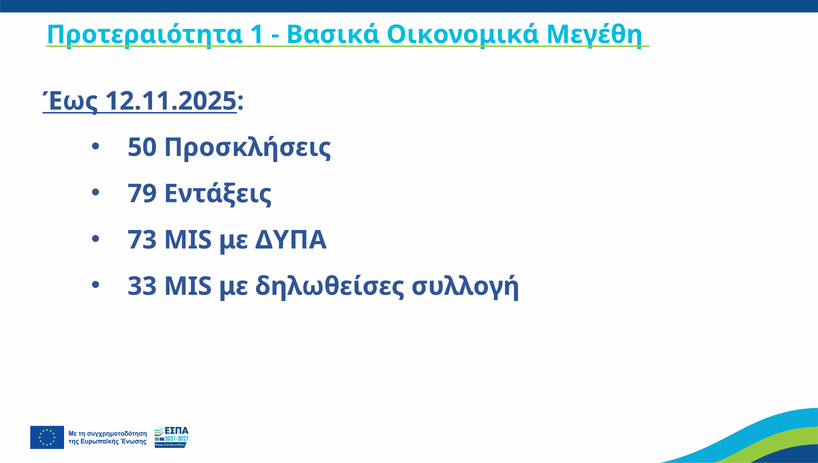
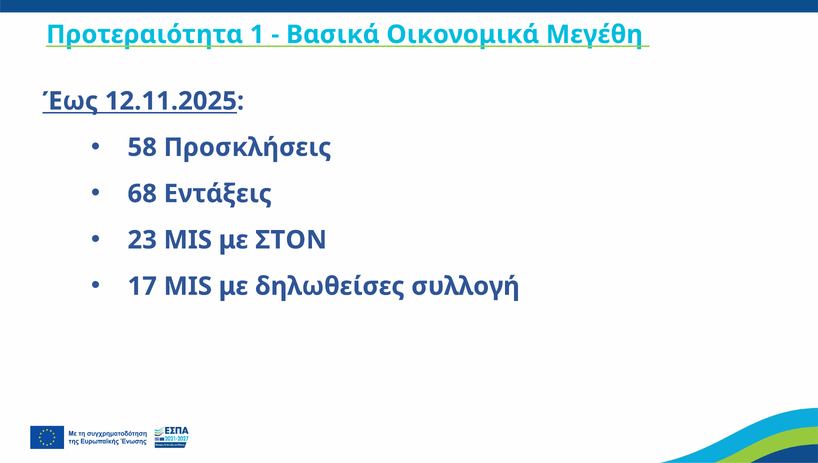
50: 50 -> 58 (142, 147)
79: 79 -> 68 (142, 194)
73: 73 -> 23 (142, 240)
ΔΥΠΑ: ΔΥΠΑ -> ΣΤΟΝ (291, 240)
33: 33 -> 17 (142, 286)
